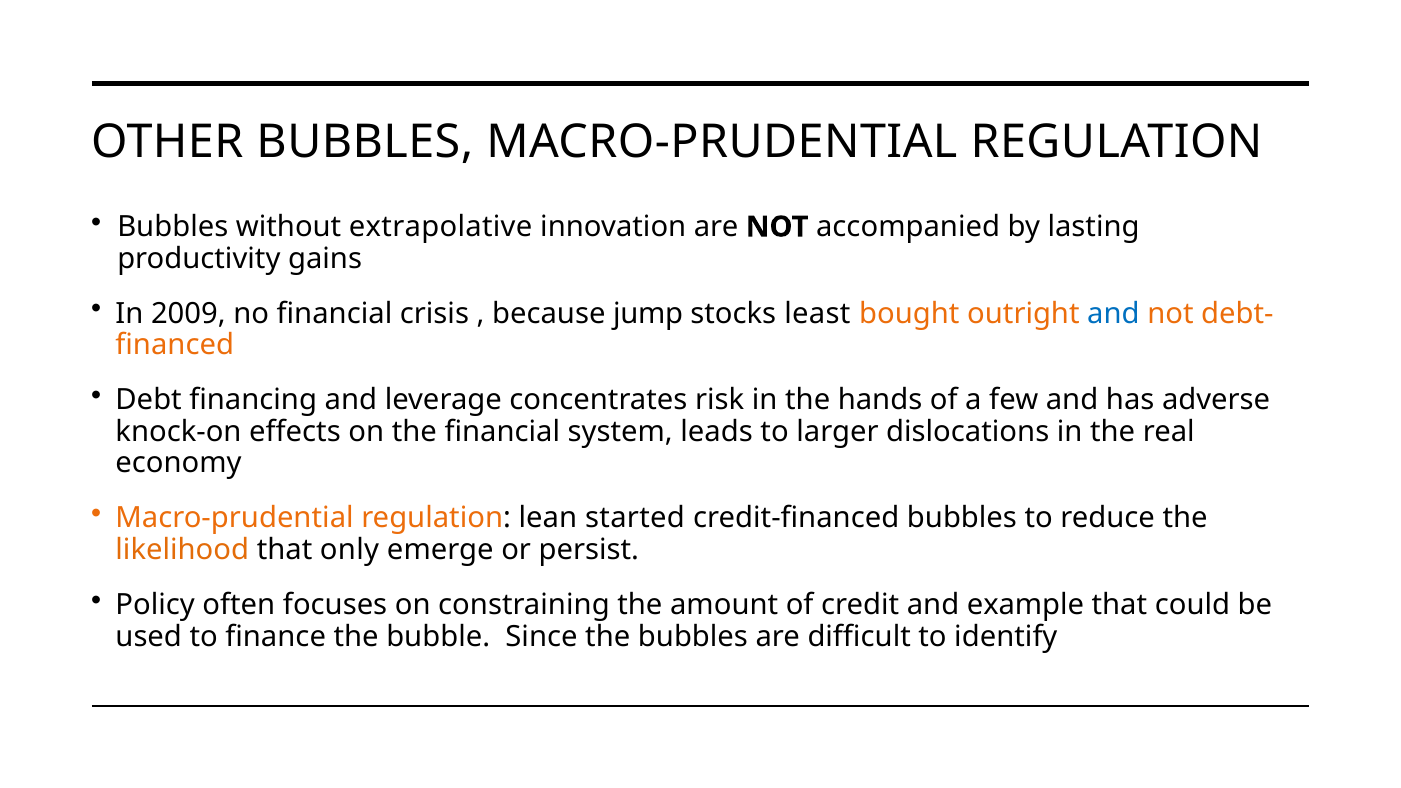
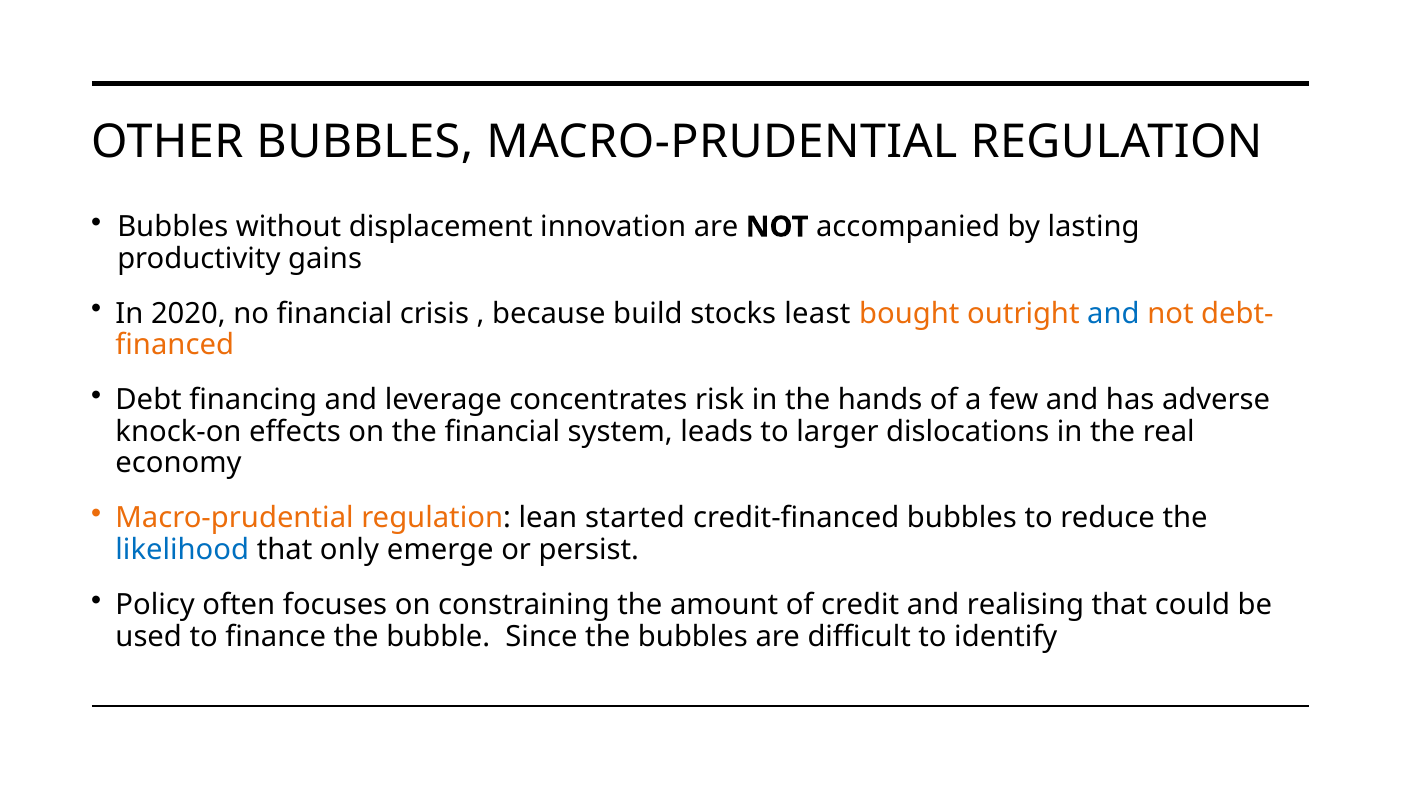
extrapolative: extrapolative -> displacement (441, 227)
2009: 2009 -> 2020 (188, 314)
jump: jump -> build (648, 314)
likelihood colour: orange -> blue (182, 550)
example: example -> realising (1025, 605)
